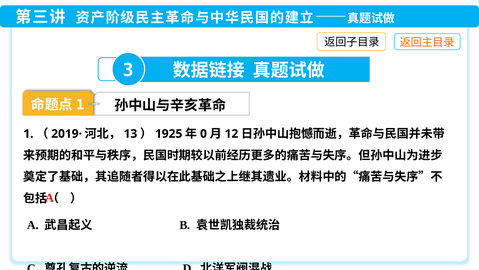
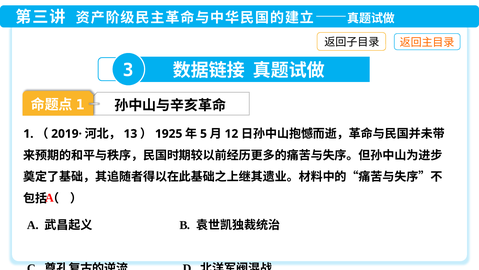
0: 0 -> 5 (203, 134)
